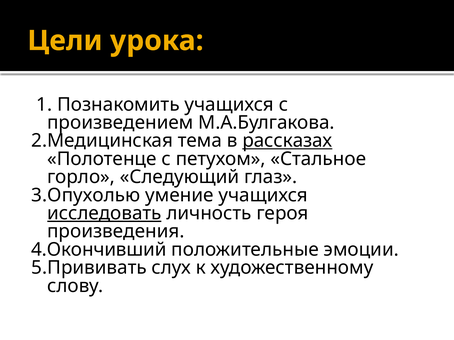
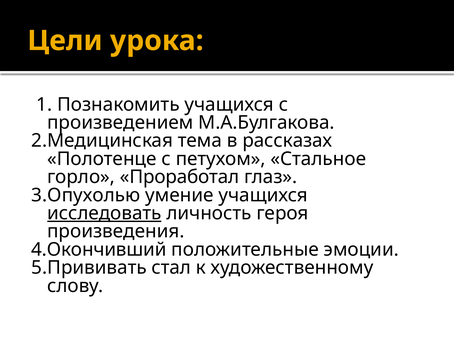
рассказах underline: present -> none (287, 141)
Следующий: Следующий -> Проработал (180, 177)
слух: слух -> стал (171, 268)
